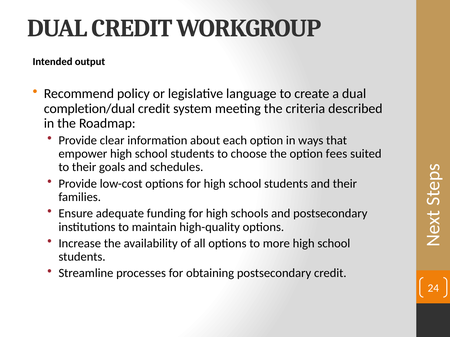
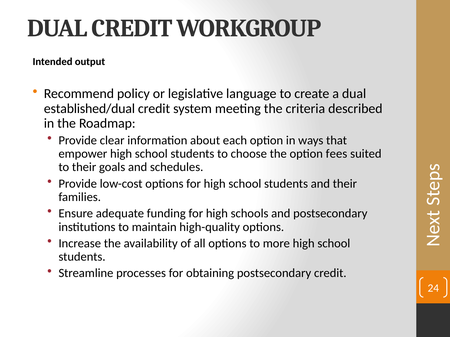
completion/dual: completion/dual -> established/dual (89, 109)
